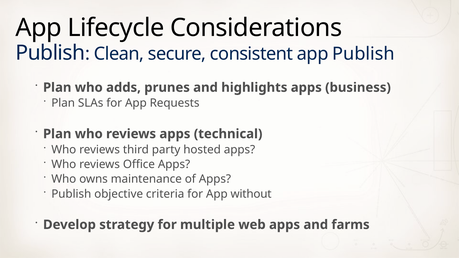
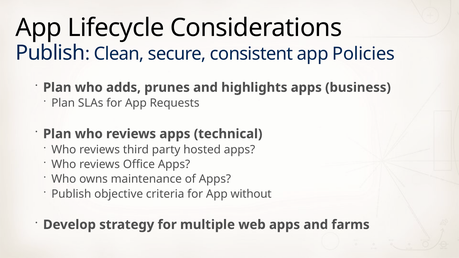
app Publish: Publish -> Policies (364, 54)
